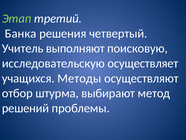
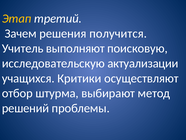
Этап colour: light green -> yellow (17, 19)
Банка: Банка -> Зачем (21, 33)
четвертый: четвертый -> получится (118, 33)
осуществляет: осуществляет -> актуализации (143, 63)
Методы: Методы -> Критики (79, 78)
